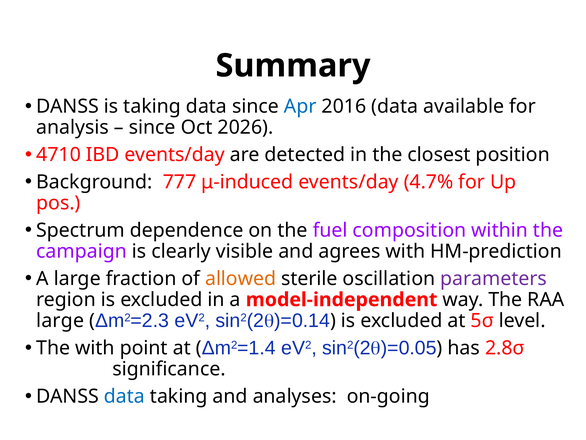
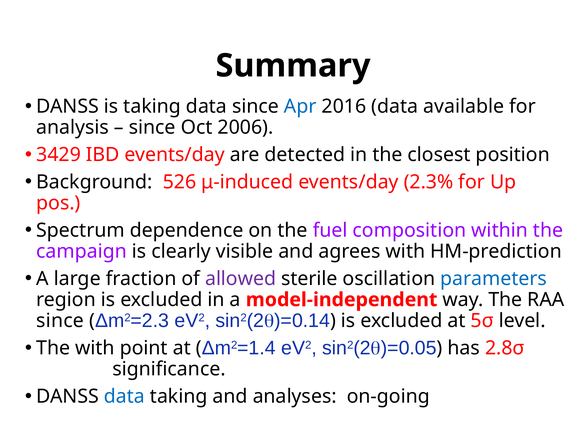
2026: 2026 -> 2006 (245, 127)
4710: 4710 -> 3429 (59, 155)
777: 777 -> 526 (179, 182)
4.7%: 4.7% -> 2.3% (428, 182)
allowed colour: orange -> purple (241, 278)
parameters colour: purple -> blue (494, 278)
large: large -> since (60, 320)
